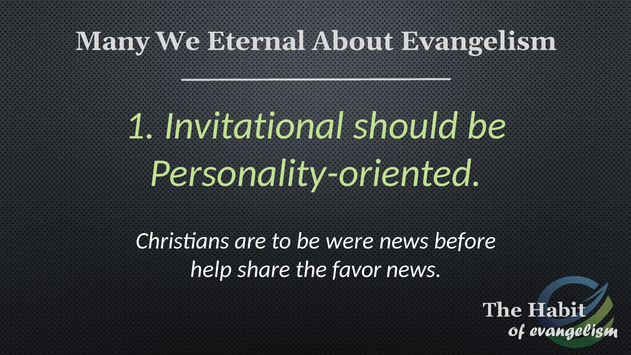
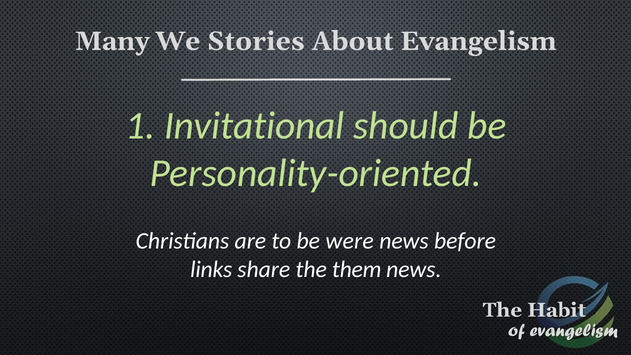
Eternal: Eternal -> Stories (256, 41)
help: help -> links (211, 269)
favor: favor -> them (357, 269)
